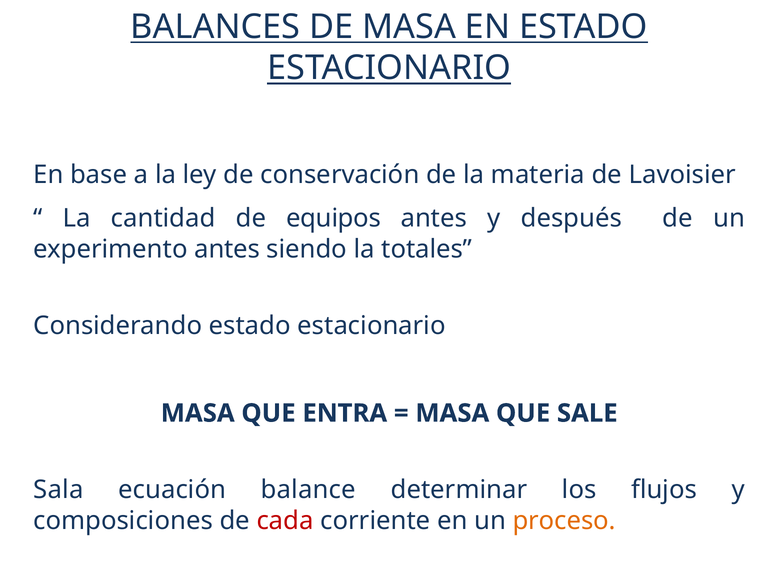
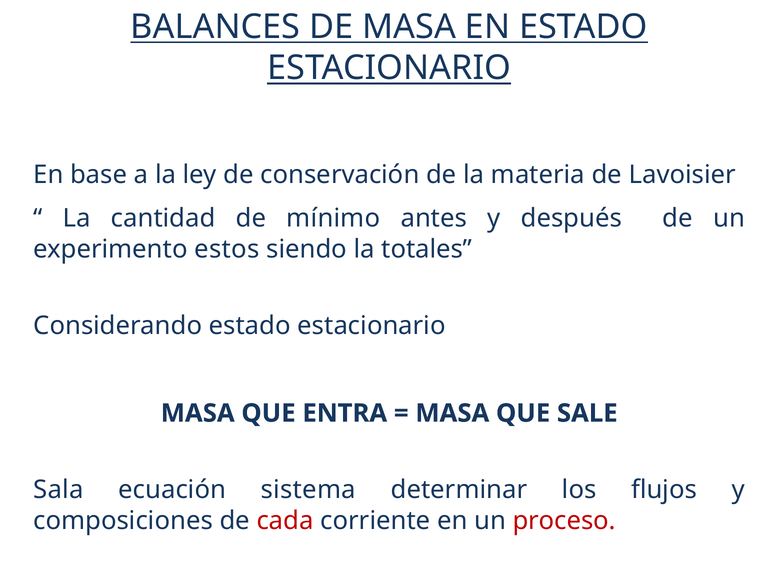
equipos: equipos -> mínimo (333, 218)
experimento antes: antes -> estos (227, 249)
balance: balance -> sistema (308, 490)
proceso colour: orange -> red (564, 521)
